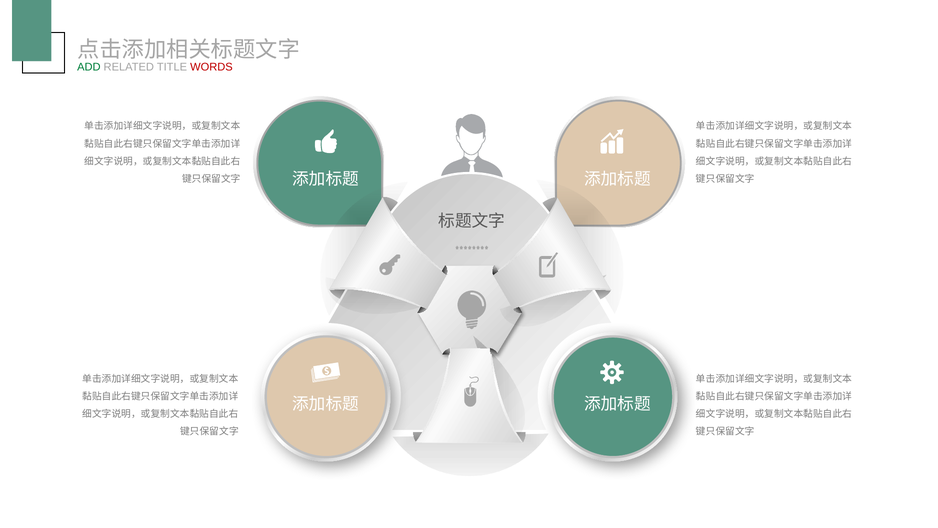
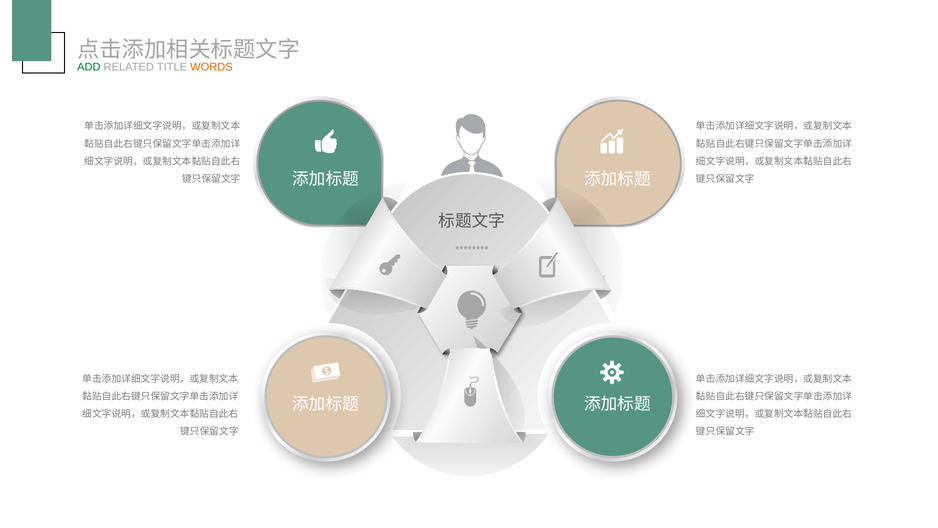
WORDS colour: red -> orange (211, 67)
